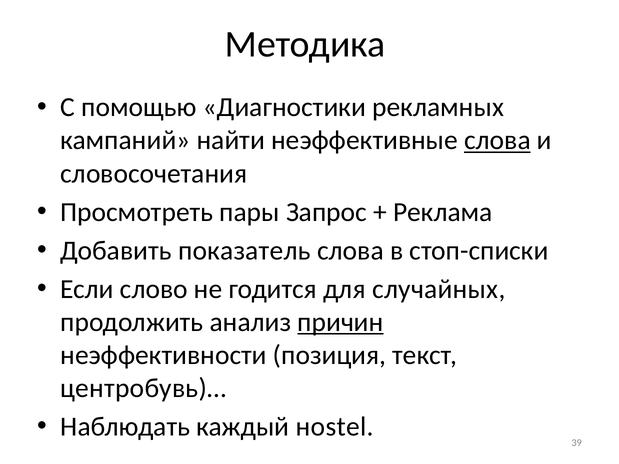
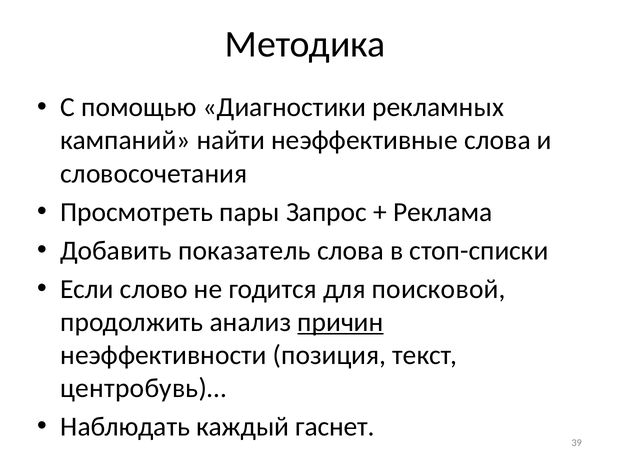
слова underline: present -> none (497, 140)
случайных: случайных -> поисковой (439, 289)
нostel: нostel -> гаснет (335, 427)
